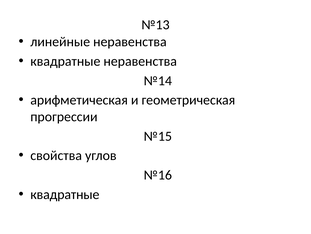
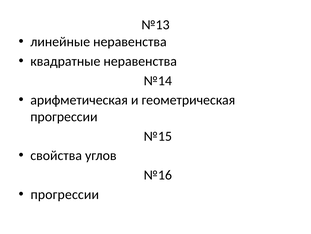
квадратные: квадратные -> прогрессии (65, 194)
